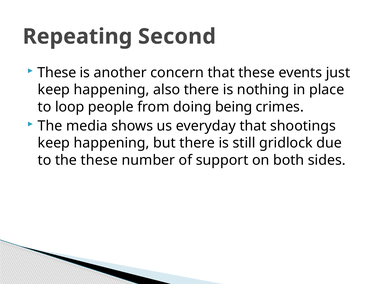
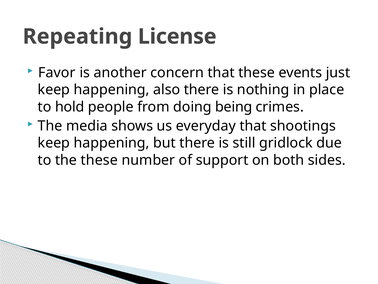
Second: Second -> License (177, 36)
These: These -> Favor (57, 73)
loop: loop -> hold (70, 107)
